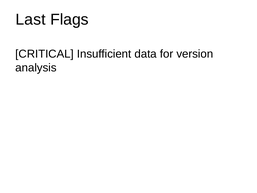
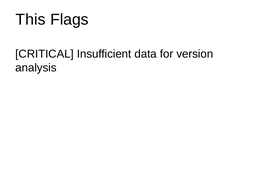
Last: Last -> This (31, 20)
